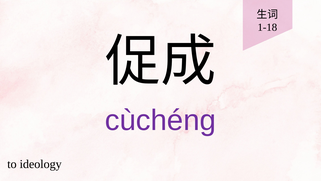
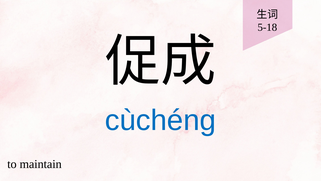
1-18: 1-18 -> 5-18 (267, 27)
cùchéng colour: purple -> blue (160, 120)
ideology: ideology -> maintain (41, 164)
